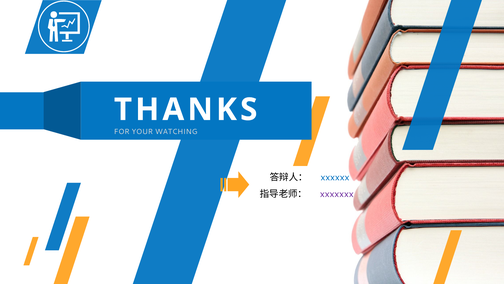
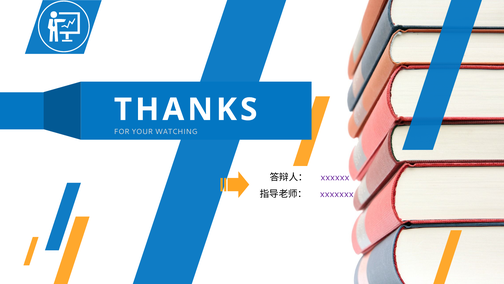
xxxxxx colour: blue -> purple (335, 177)
